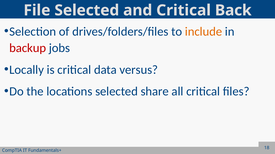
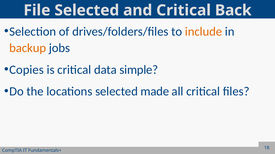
backup colour: red -> orange (28, 48)
Locally: Locally -> Copies (27, 70)
versus: versus -> simple (139, 70)
share: share -> made (155, 92)
